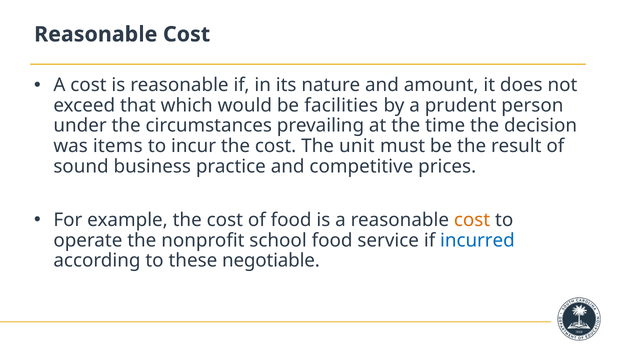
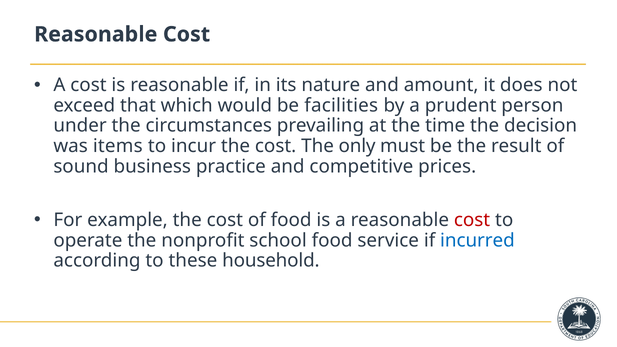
unit: unit -> only (357, 146)
cost colour: orange -> red (472, 220)
negotiable: negotiable -> household (271, 261)
